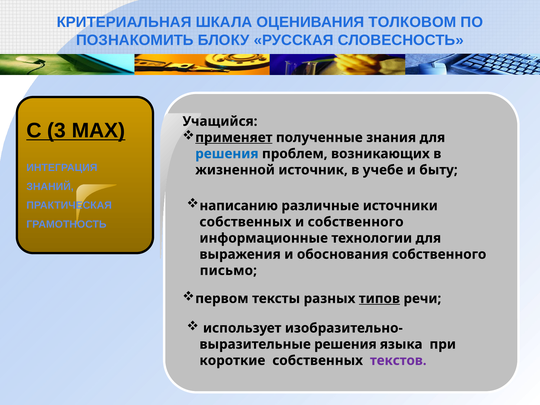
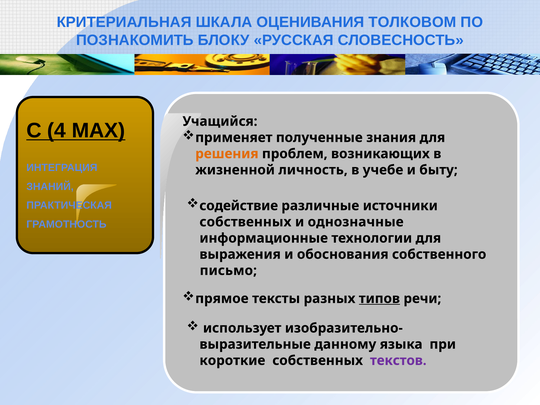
3: 3 -> 4 (57, 131)
применяет underline: present -> none (234, 138)
решения colour: blue -> orange (227, 154)
источник: источник -> личность (313, 170)
написанию: написанию -> содействие (239, 206)
и собственного: собственного -> однозначные (356, 222)
первом: первом -> прямое (222, 299)
решения: решения -> данному (345, 344)
